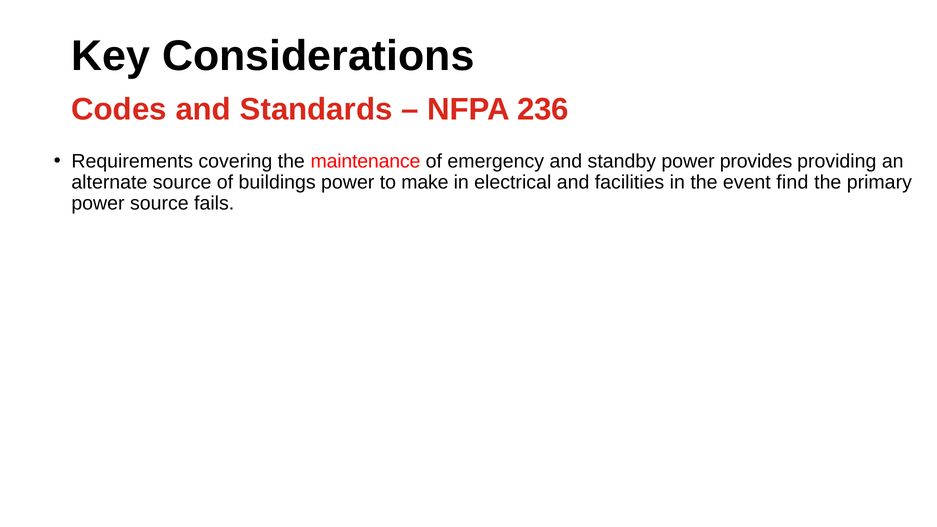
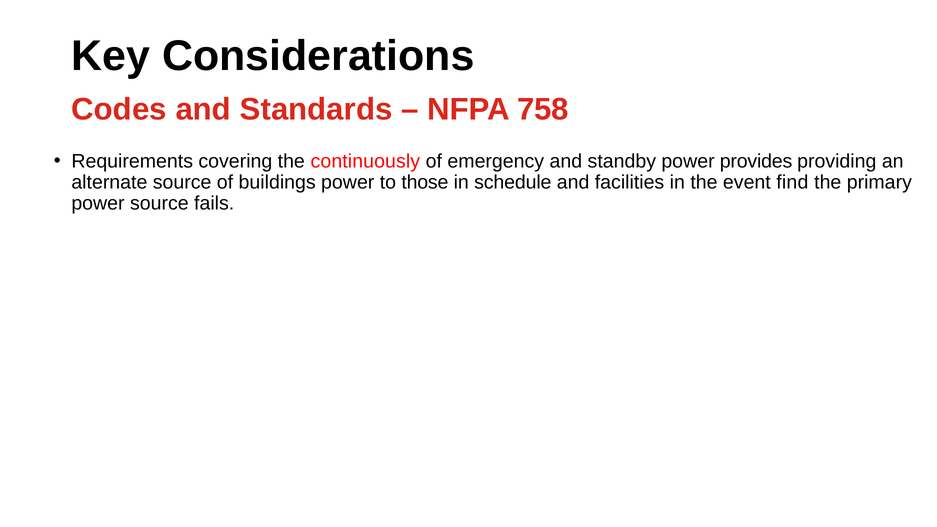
236: 236 -> 758 (543, 109)
maintenance: maintenance -> continuously (365, 161)
make: make -> those (425, 182)
electrical: electrical -> schedule (513, 182)
